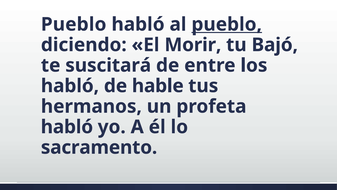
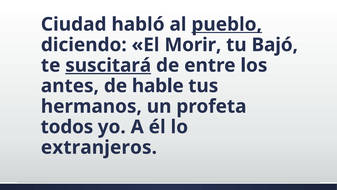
Pueblo: Pueblo -> Ciudad (74, 24)
suscitará underline: none -> present (108, 65)
habló: habló -> antes (70, 86)
habló: habló -> todos (67, 127)
sacramento: sacramento -> extranjeros (99, 147)
